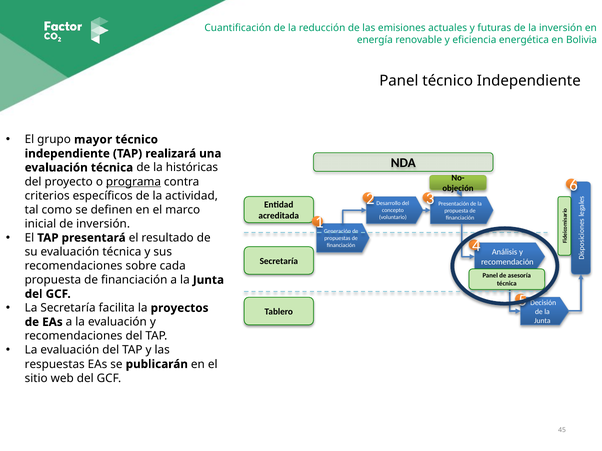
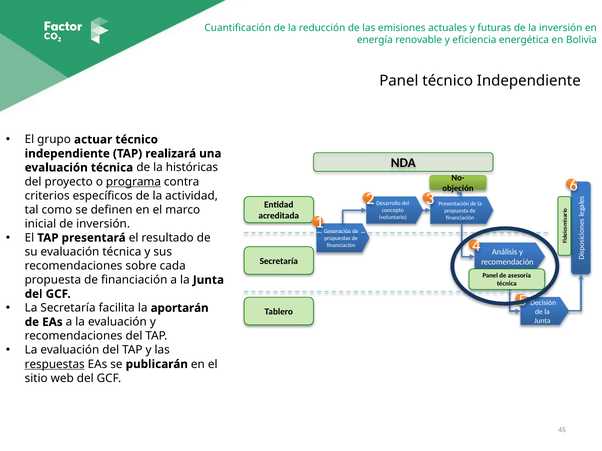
mayor: mayor -> actuar (93, 140)
proyectos: proyectos -> aportarán (180, 308)
respuestas underline: none -> present (55, 365)
